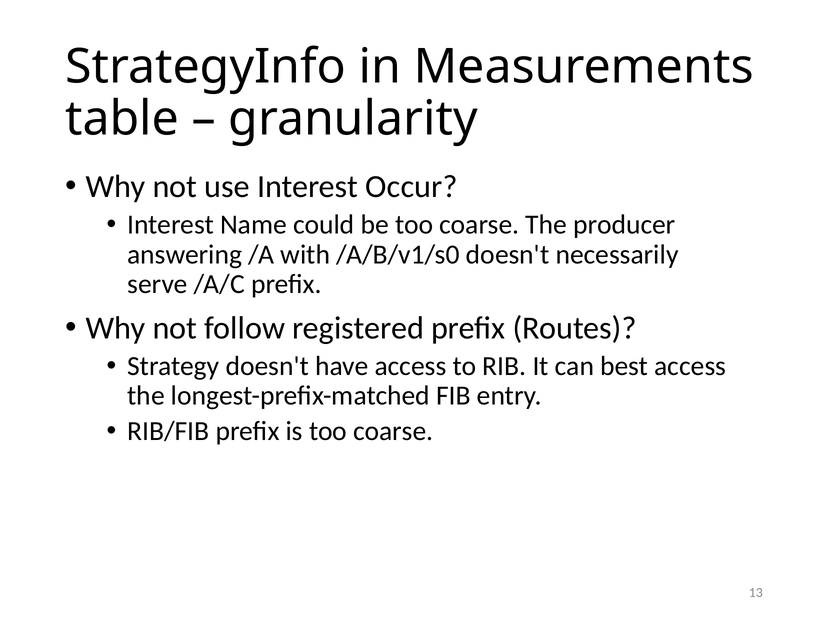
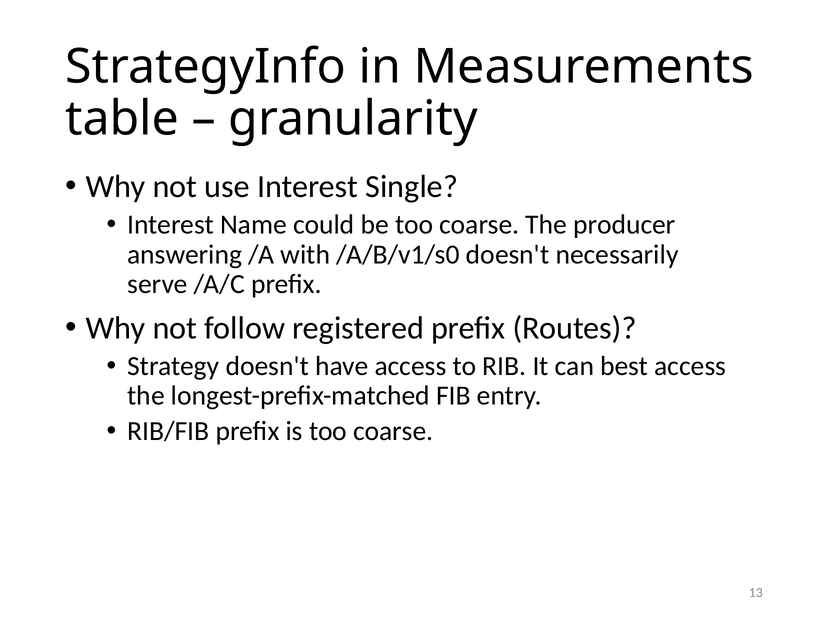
Occur: Occur -> Single (412, 187)
